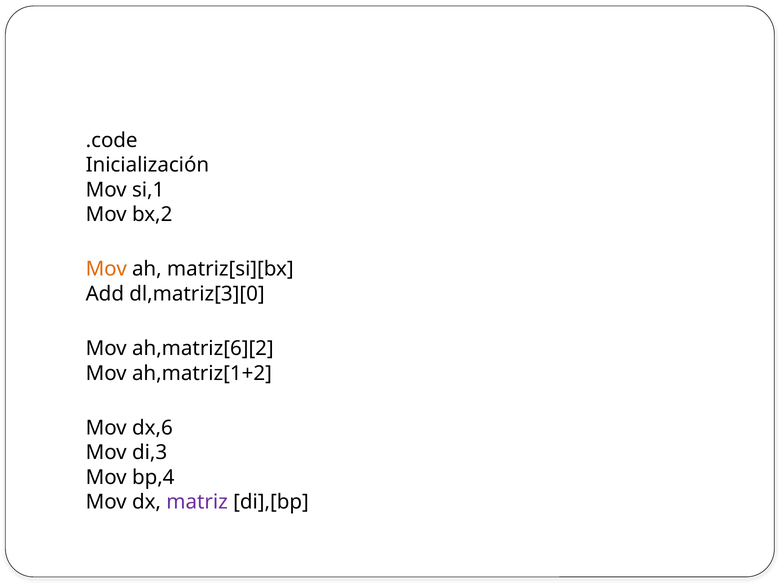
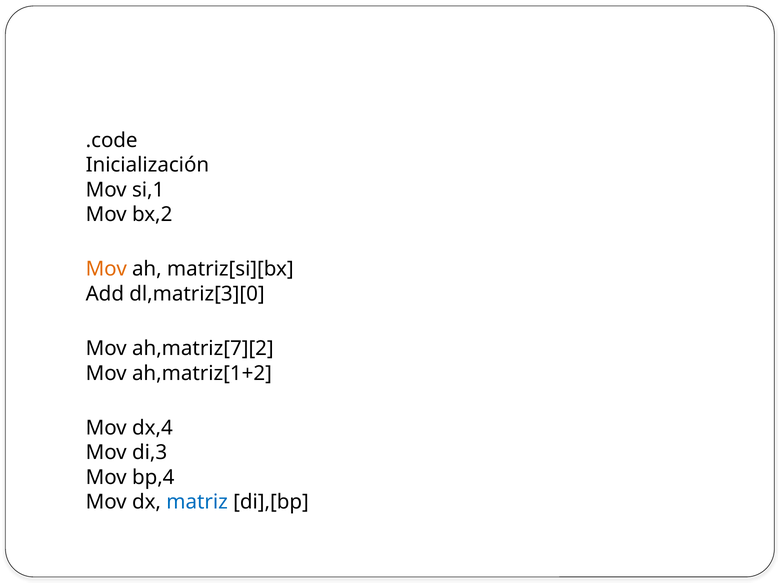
ah,matriz[6][2: ah,matriz[6][2 -> ah,matriz[7][2 (203, 348)
dx,6: dx,6 -> dx,4 (152, 428)
matriz colour: purple -> blue (197, 502)
